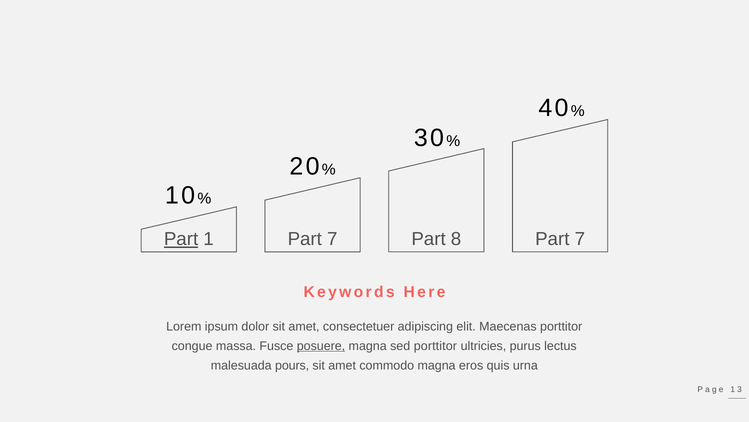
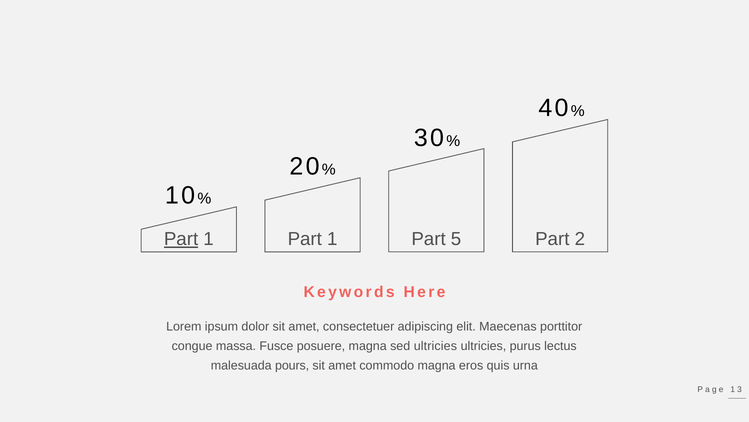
1 Part 7: 7 -> 1 (332, 239)
8: 8 -> 5 (456, 239)
7: 7 -> 2 (580, 239)
posuere underline: present -> none (321, 345)
sed porttitor: porttitor -> ultricies (435, 345)
